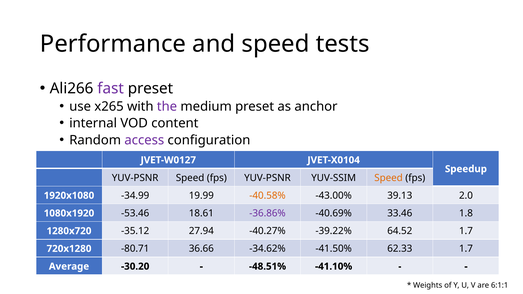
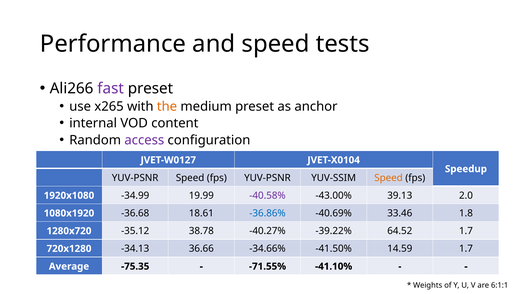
the colour: purple -> orange (167, 106)
-40.58% colour: orange -> purple (267, 196)
-53.46: -53.46 -> -36.68 (135, 213)
-36.86% colour: purple -> blue (267, 213)
27.94: 27.94 -> 38.78 (201, 231)
-80.71: -80.71 -> -34.13 (135, 249)
-34.62%: -34.62% -> -34.66% (267, 249)
62.33: 62.33 -> 14.59 (400, 249)
-30.20: -30.20 -> -75.35 (135, 267)
-48.51%: -48.51% -> -71.55% (267, 267)
